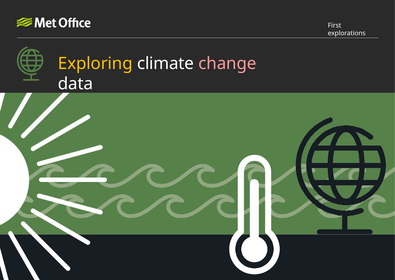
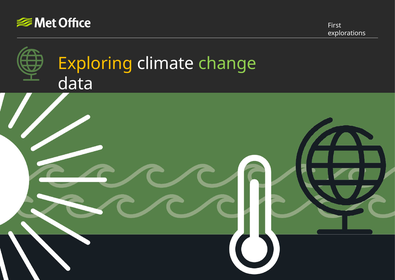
change colour: pink -> light green (227, 63)
